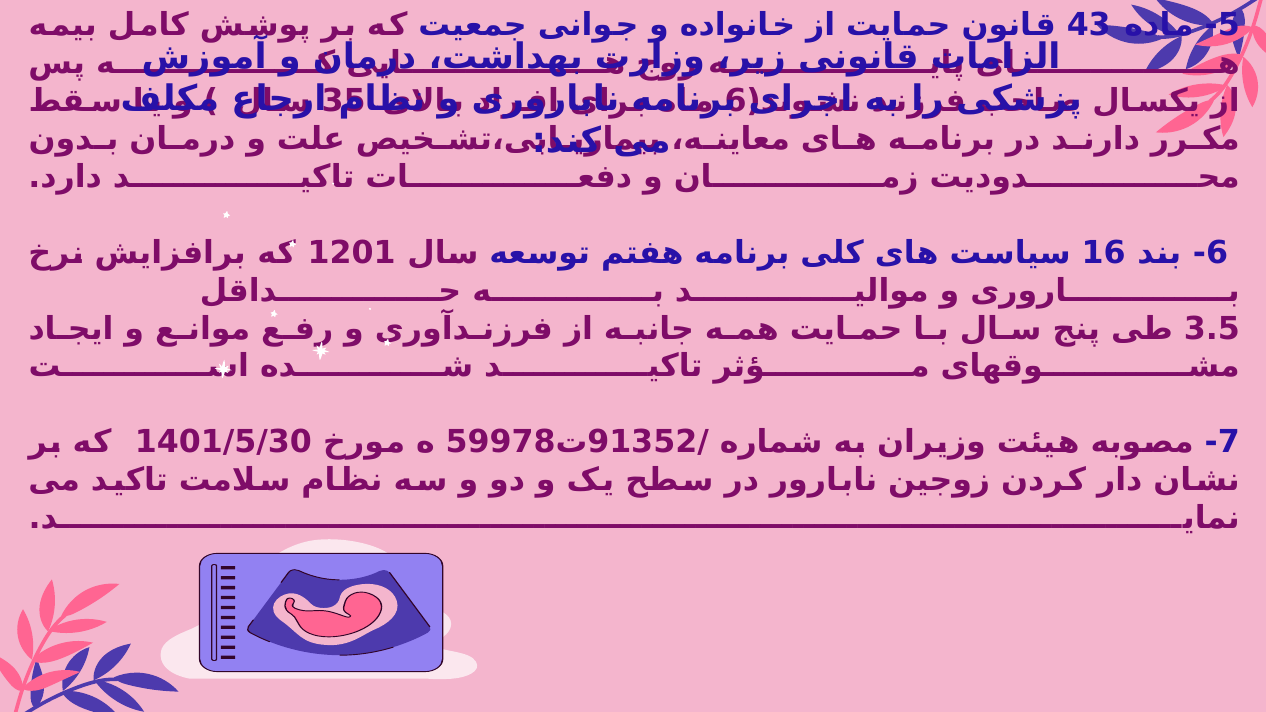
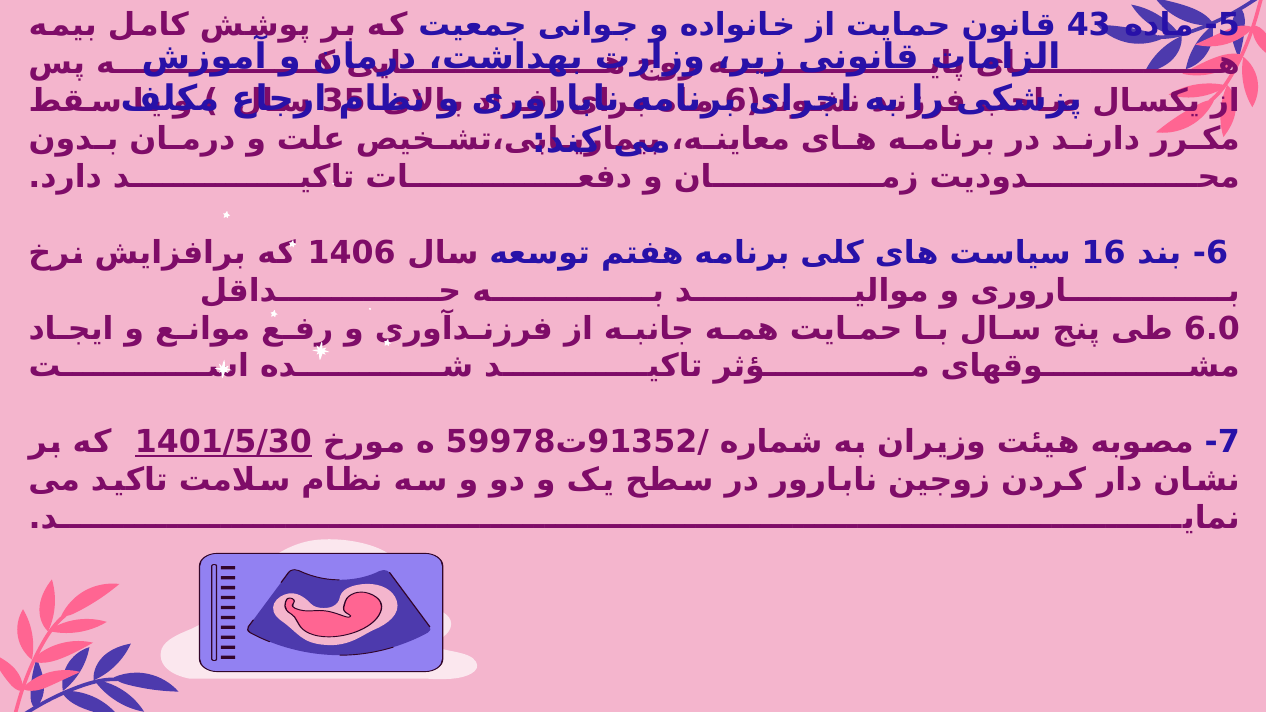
1201: 1201 -> 1406 (352, 253)
3.5: 3.5 -> 6.0 (1212, 329)
1401/5/30 underline: none -> present (223, 443)
